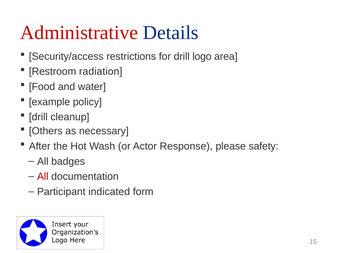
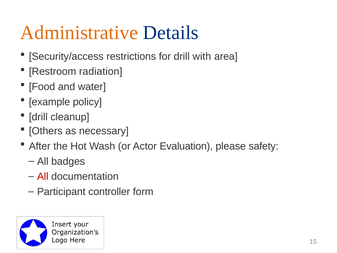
Administrative colour: red -> orange (79, 33)
logo: logo -> with (202, 56)
Response: Response -> Evaluation (186, 146)
indicated: indicated -> controller (109, 192)
